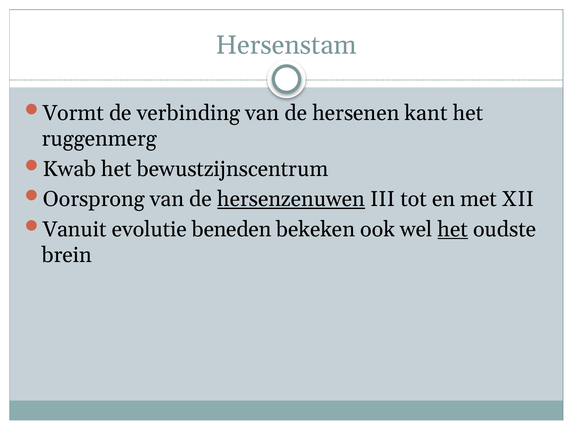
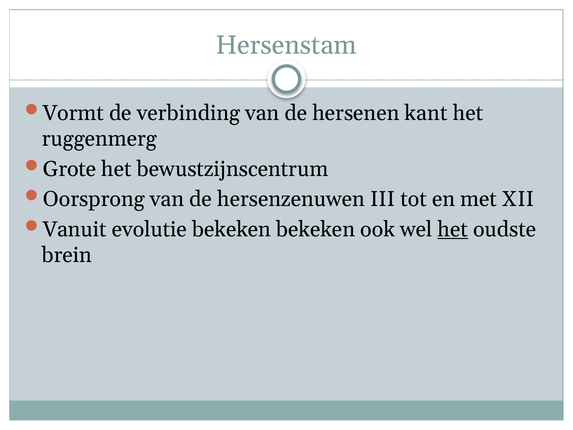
Kwab: Kwab -> Grote (70, 169)
hersenzenuwen underline: present -> none (291, 199)
evolutie beneden: beneden -> bekeken (232, 229)
